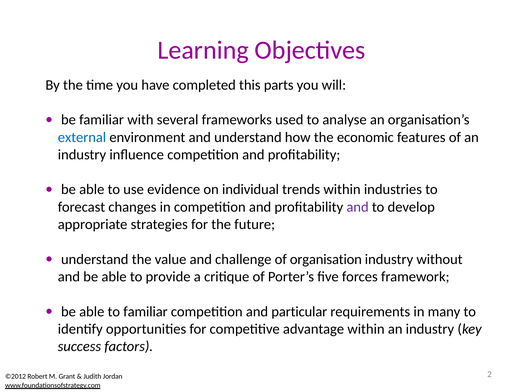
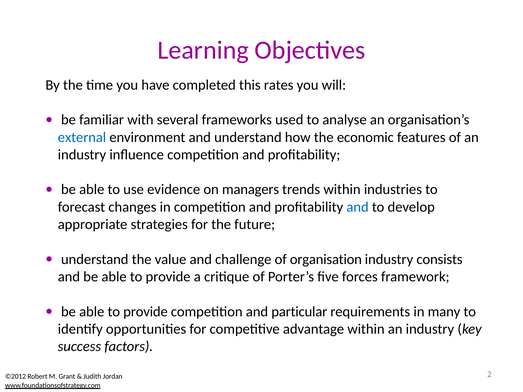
parts: parts -> rates (279, 85)
individual: individual -> managers (251, 190)
and colour: purple -> blue (358, 207)
without: without -> consists (440, 259)
familiar: familiar -> provide (146, 312)
